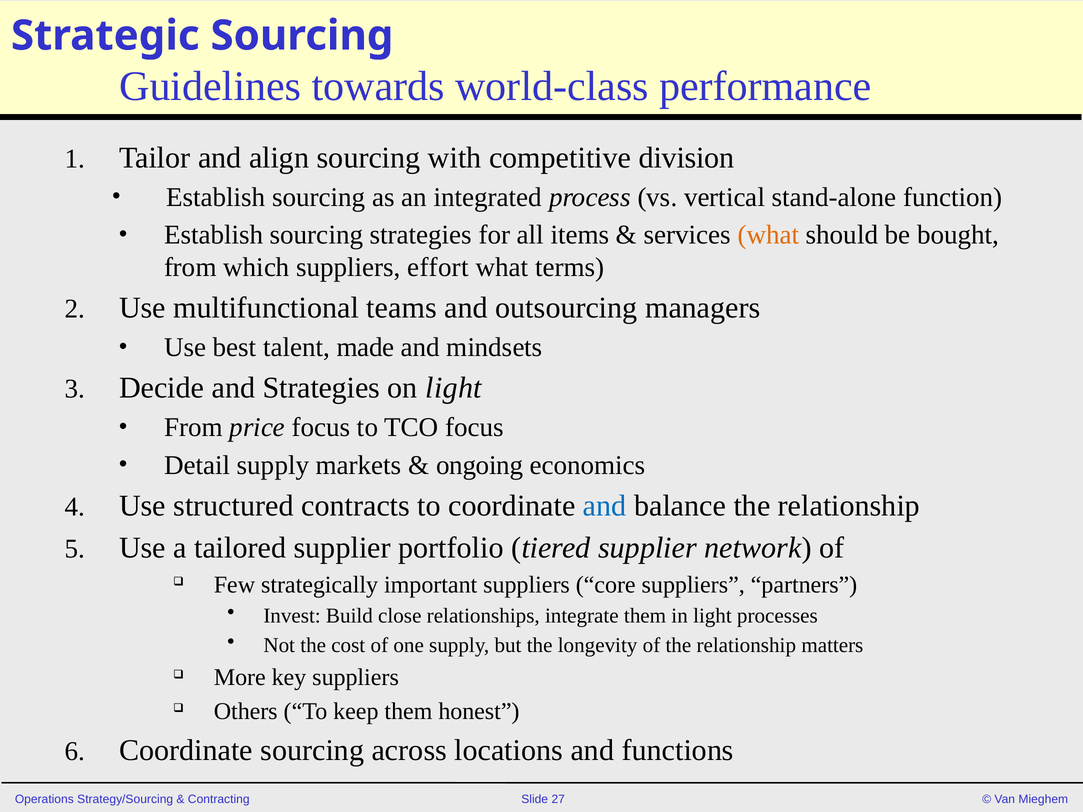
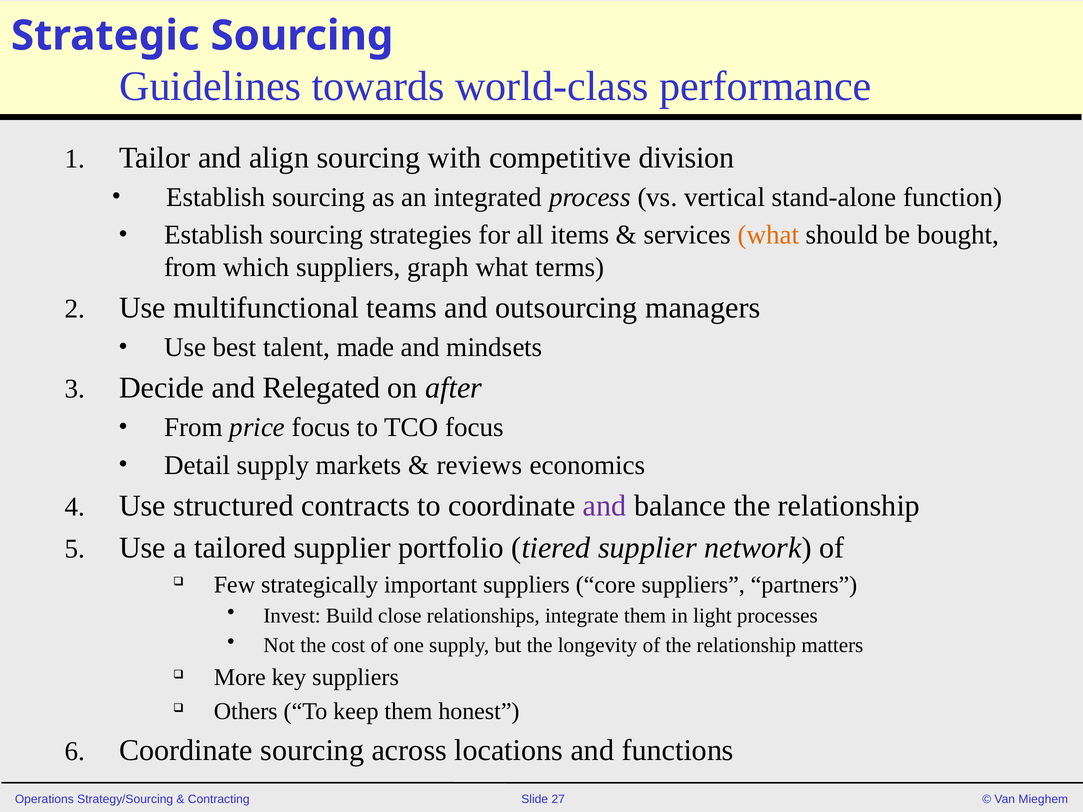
effort: effort -> graph (438, 268)
and Strategies: Strategies -> Relegated (321, 388)
on light: light -> after (454, 388)
ongoing: ongoing -> reviews (479, 465)
and colour: blue -> purple (605, 506)
